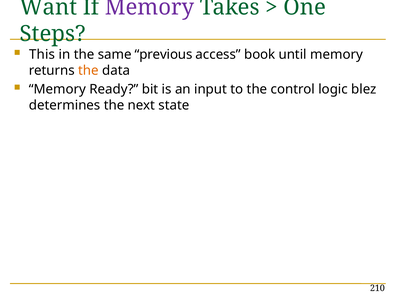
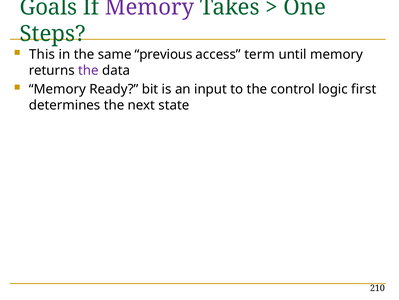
Want: Want -> Goals (48, 7)
book: book -> term (260, 54)
the colour: orange -> purple (88, 70)
blez: blez -> first (364, 89)
